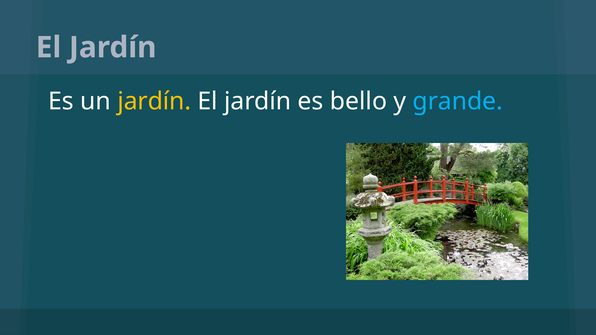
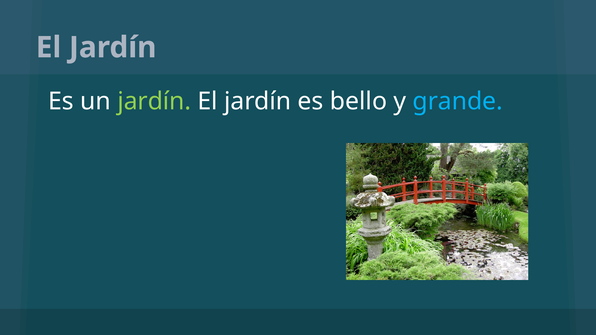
jardín colour: yellow -> light green (154, 101)
